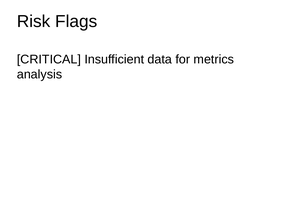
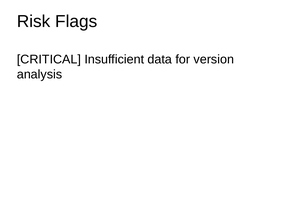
metrics: metrics -> version (214, 59)
